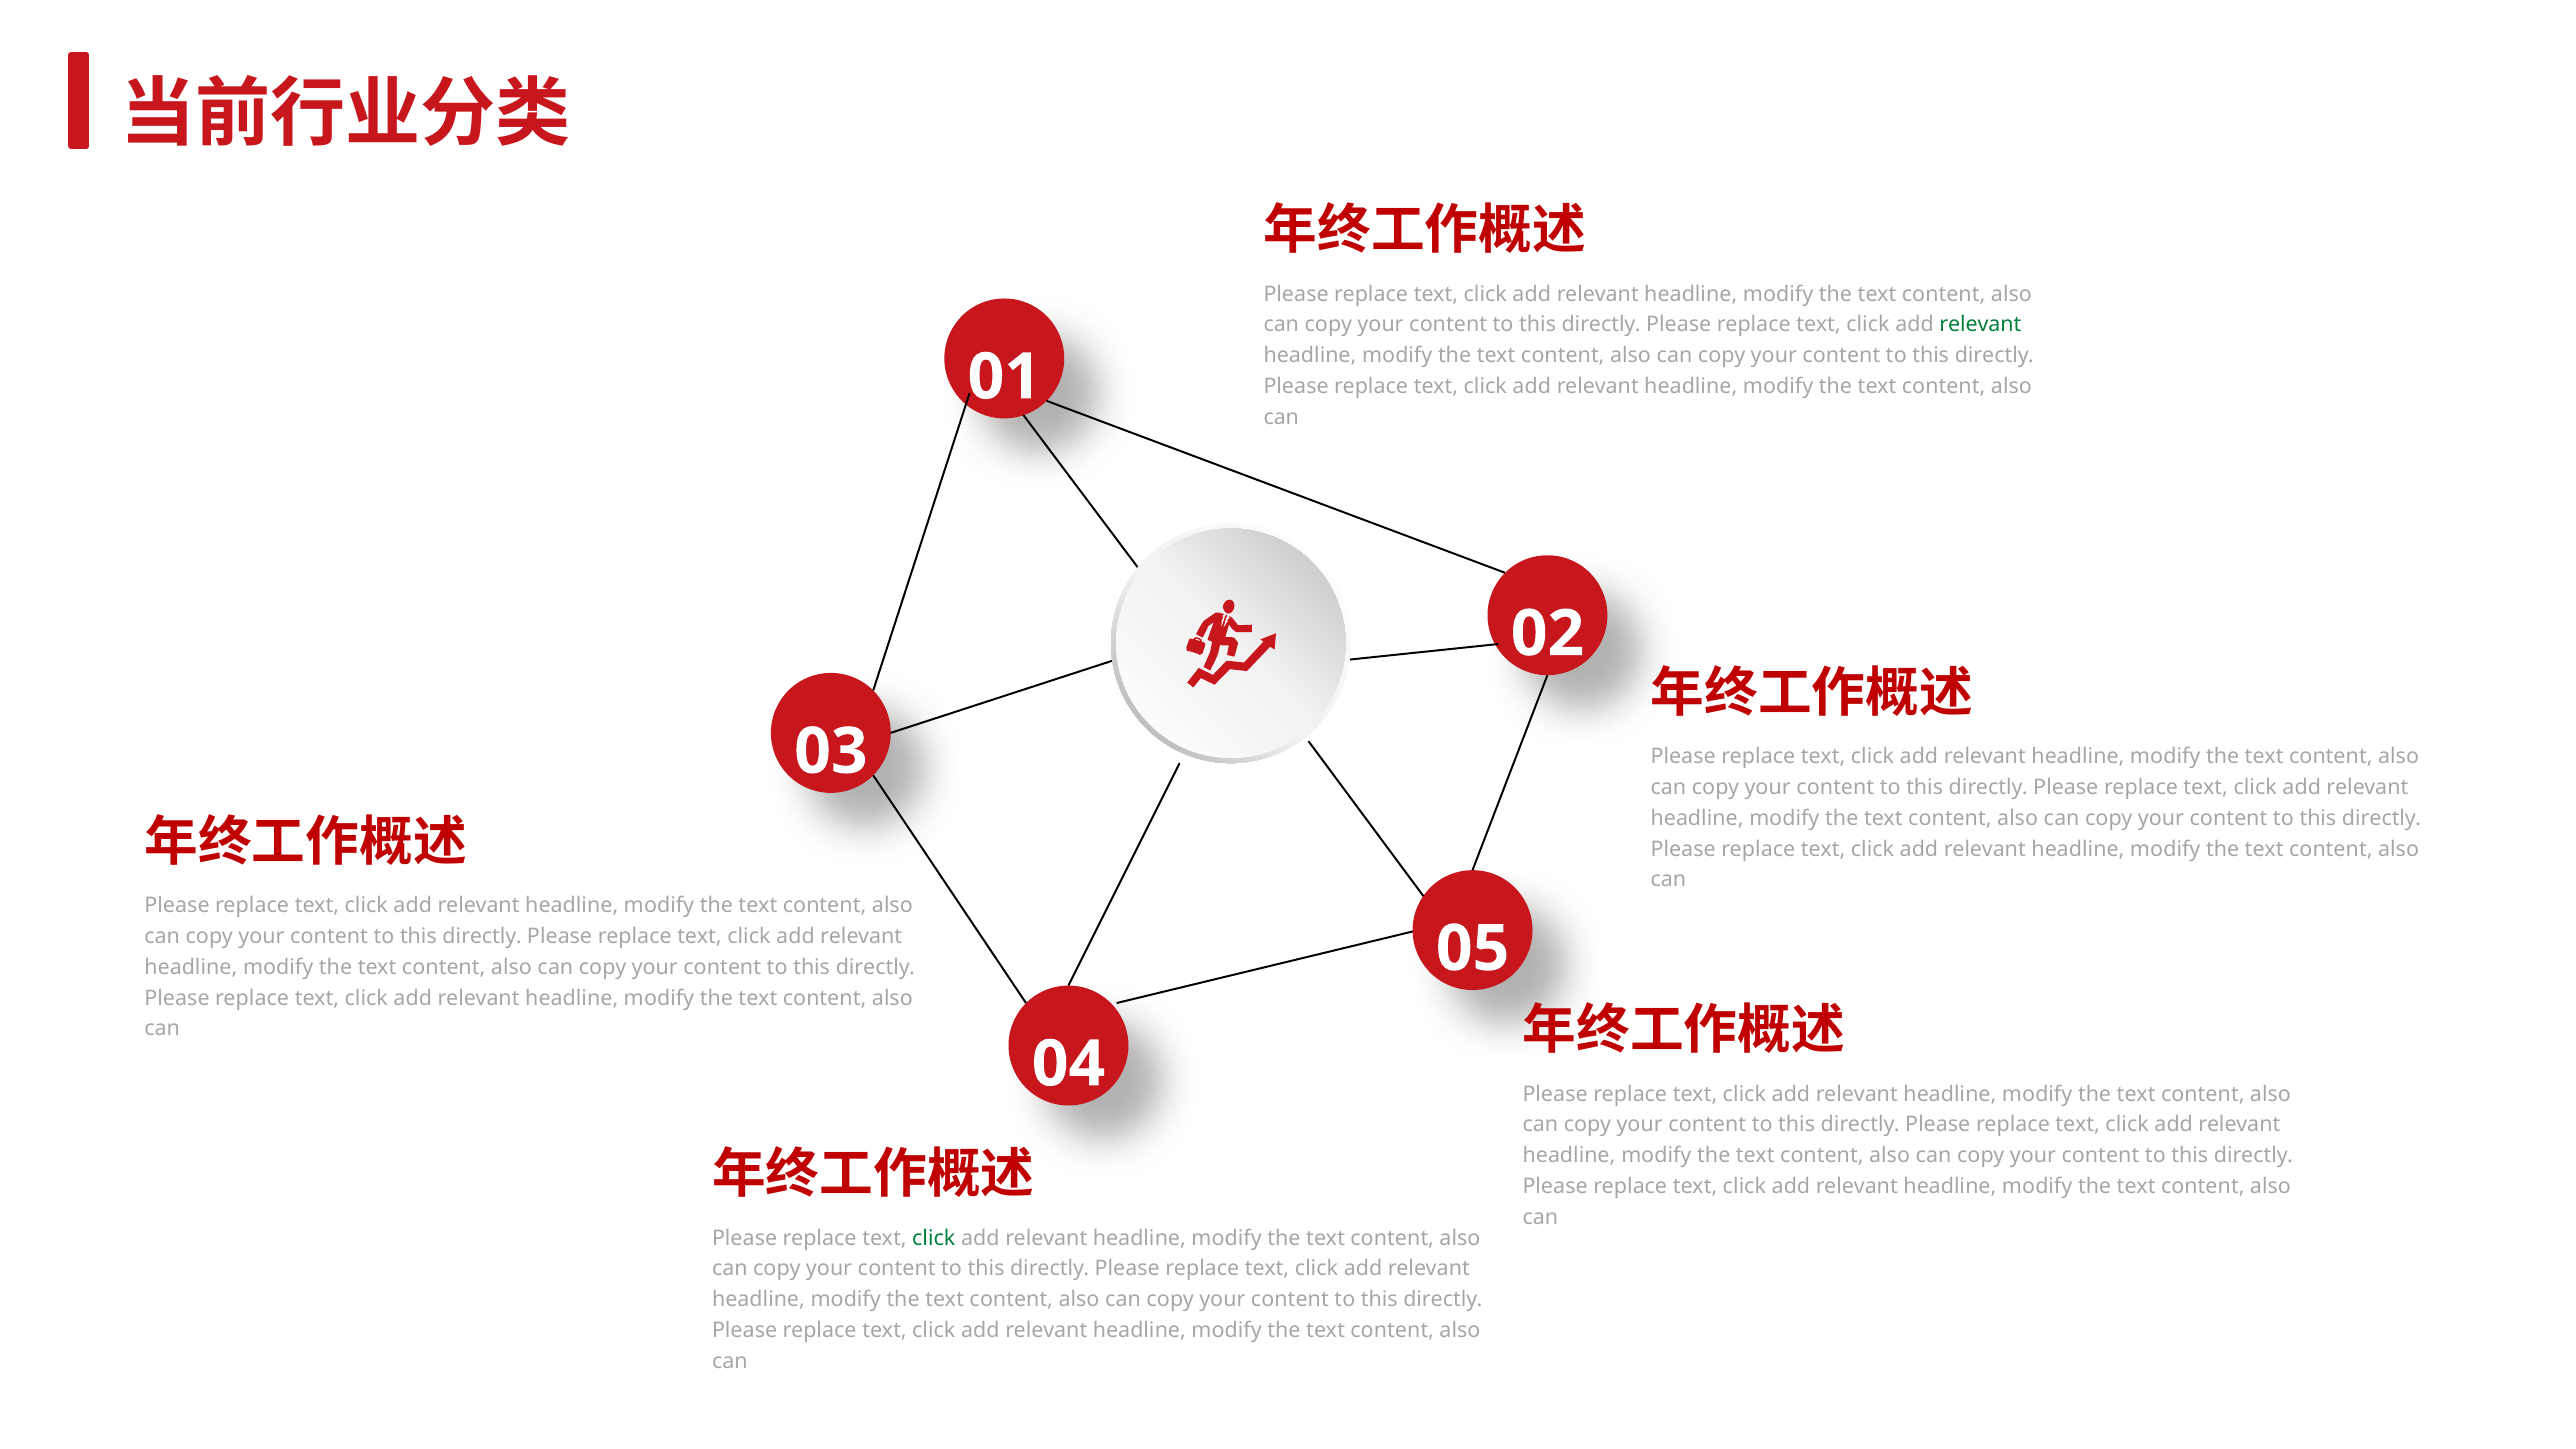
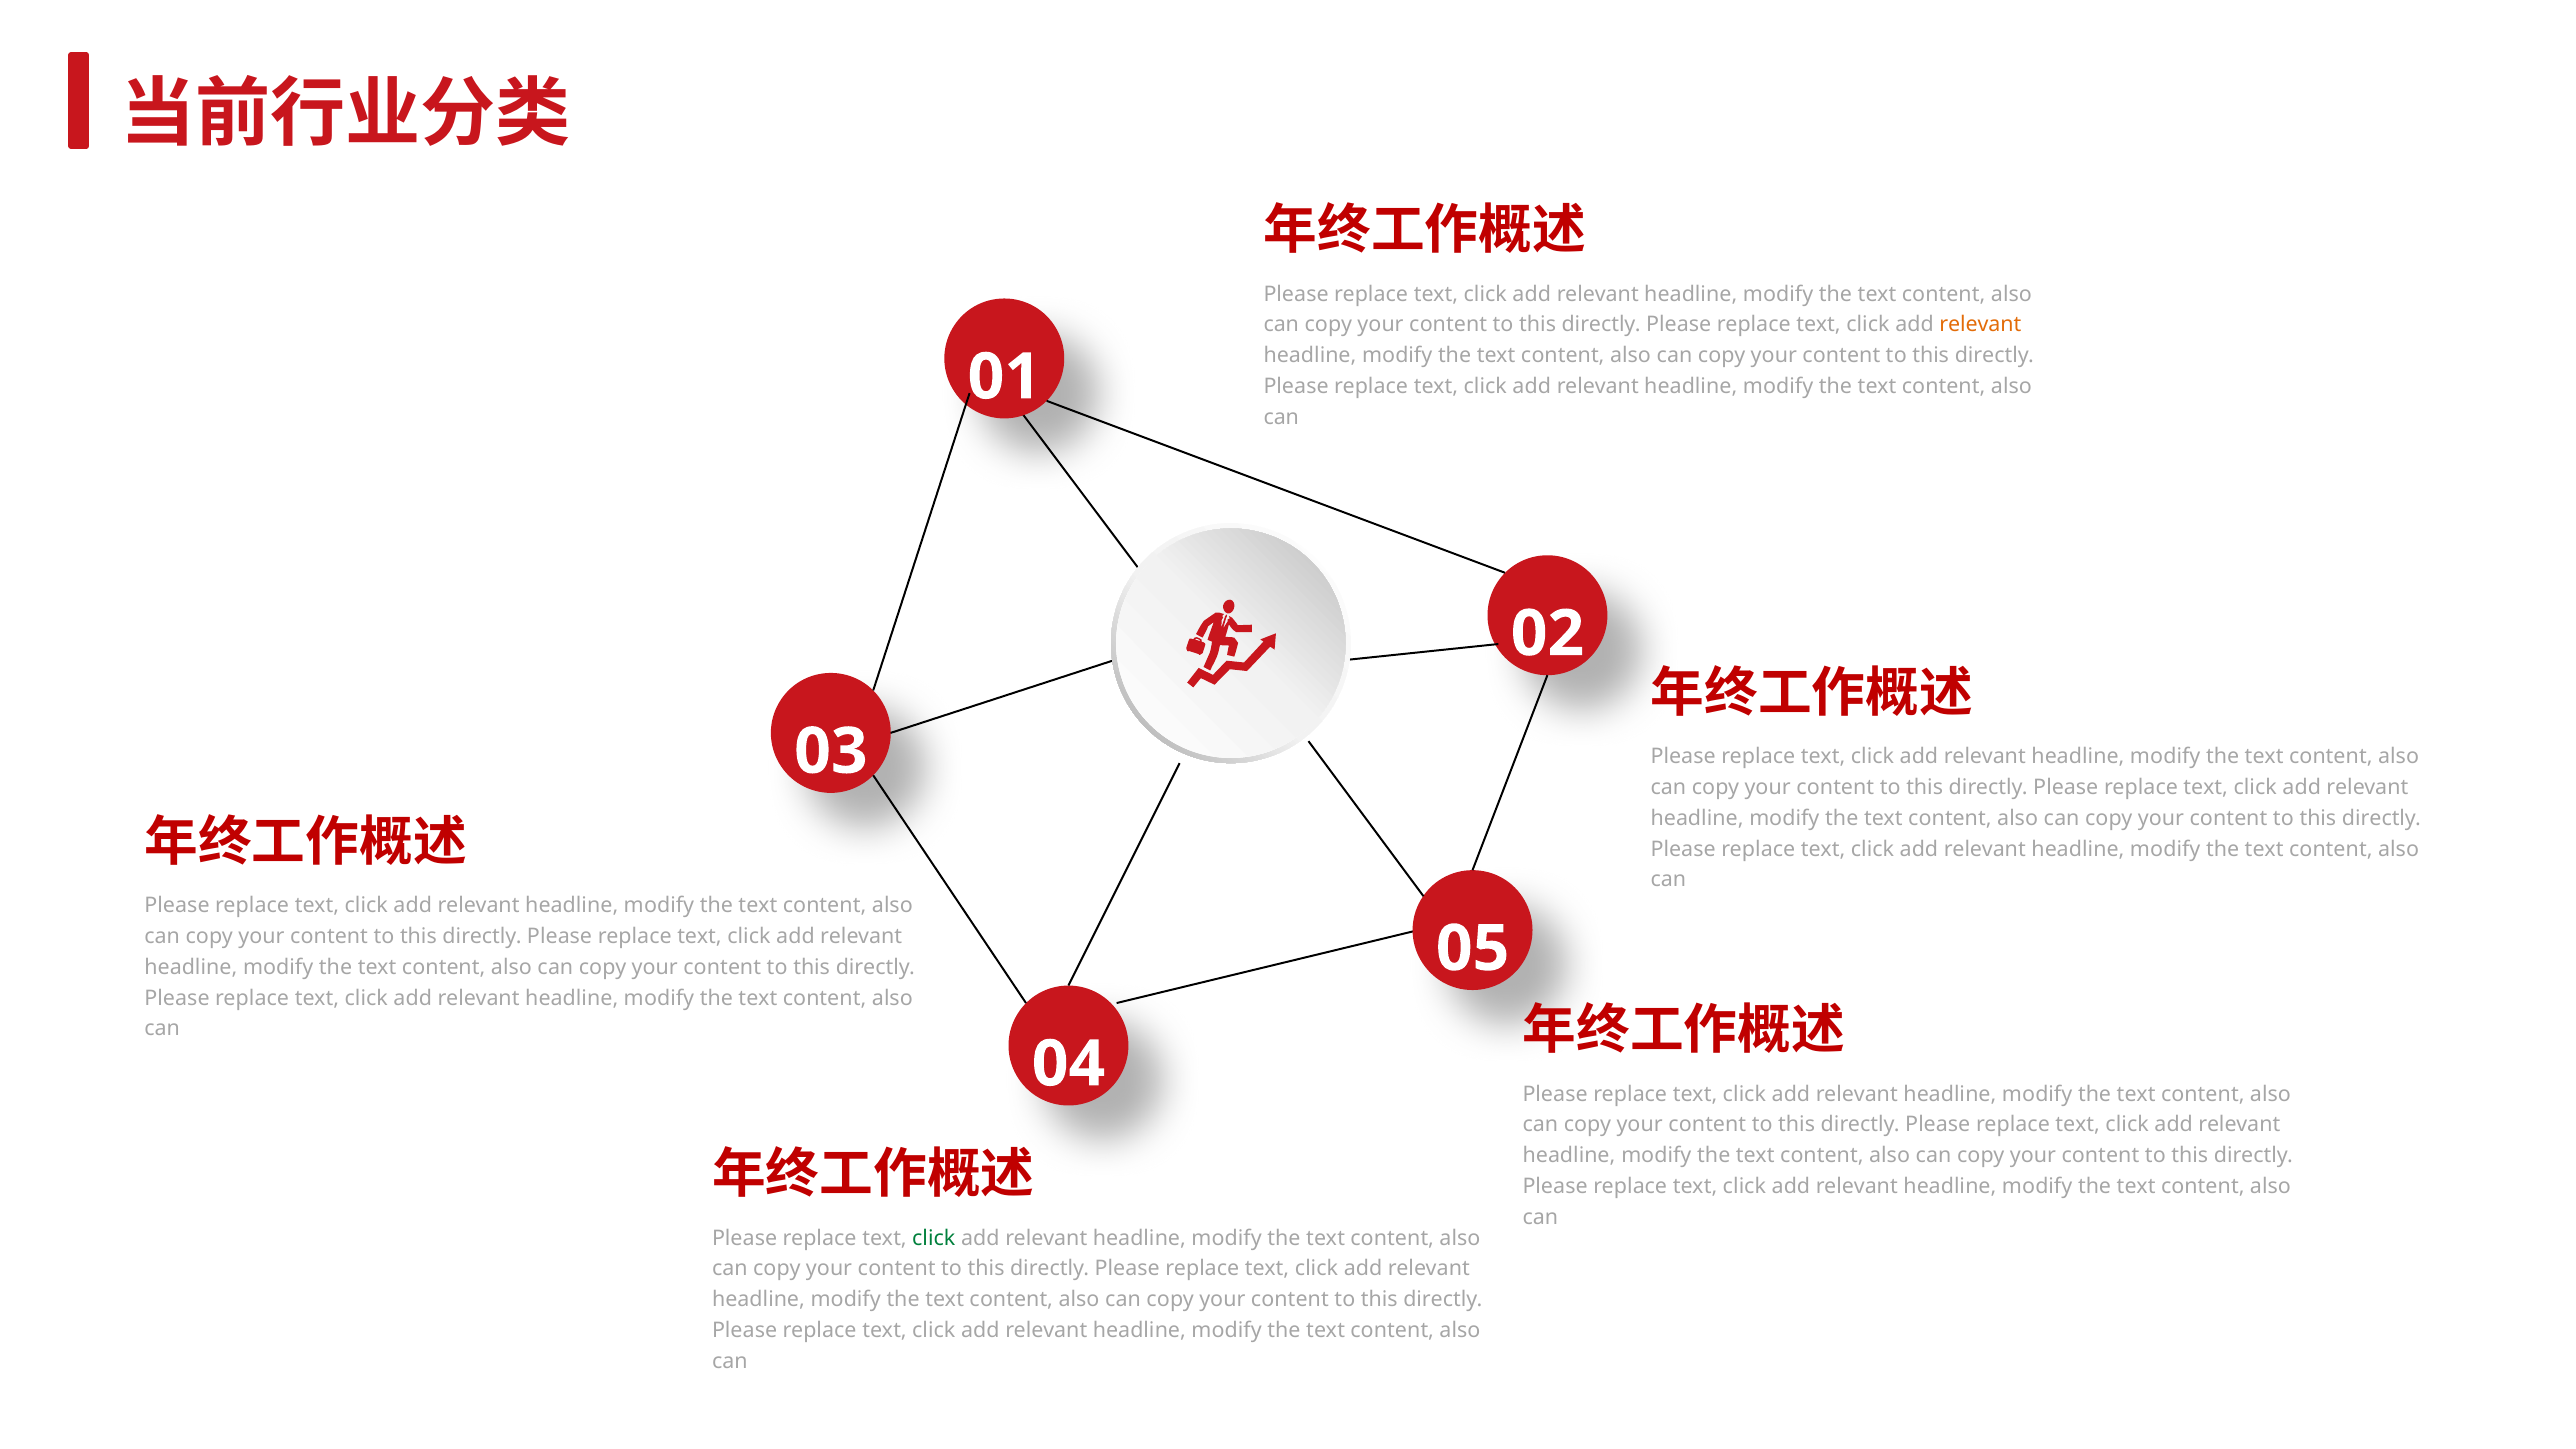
relevant colour: green -> orange (1980, 325)
